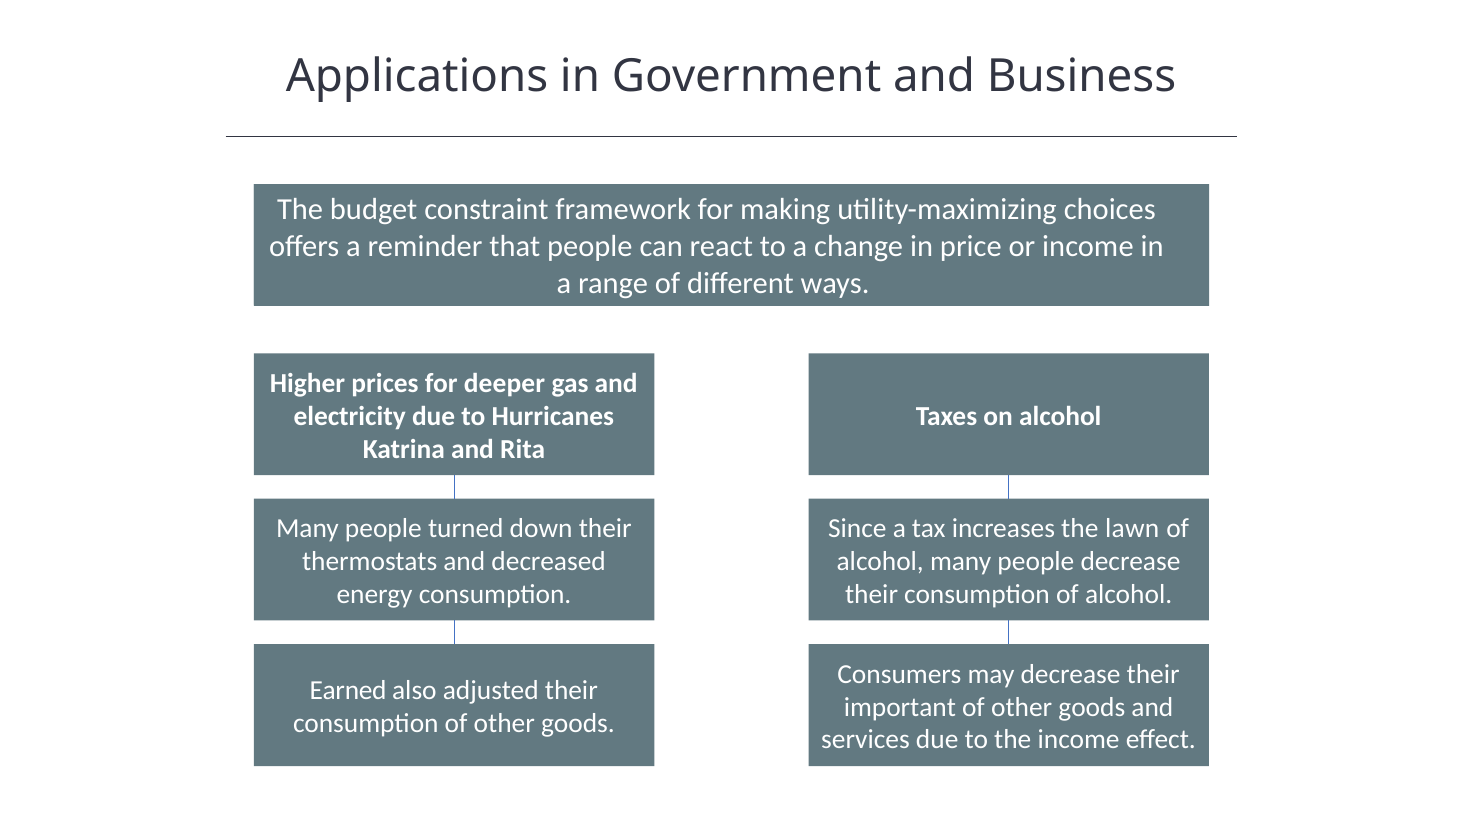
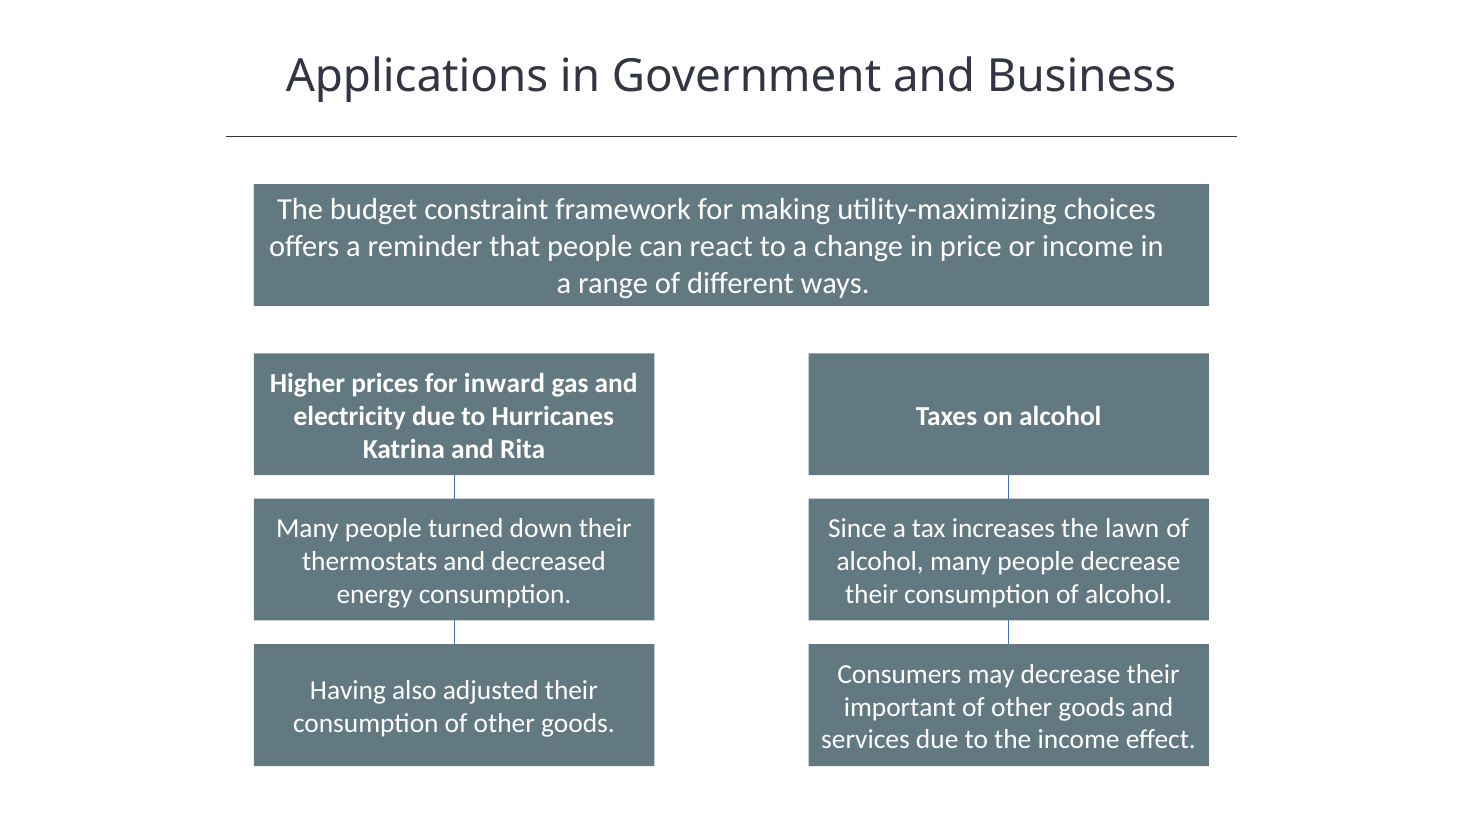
deeper: deeper -> inward (504, 383)
Earned: Earned -> Having (348, 691)
